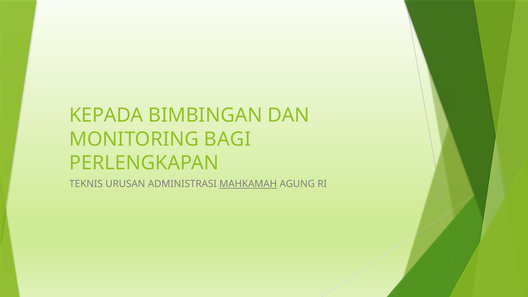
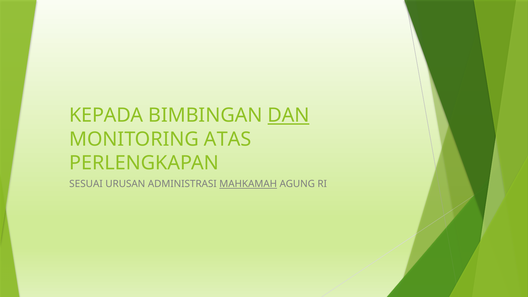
DAN underline: none -> present (289, 115)
BAGI: BAGI -> ATAS (228, 139)
TEKNIS: TEKNIS -> SESUAI (86, 184)
